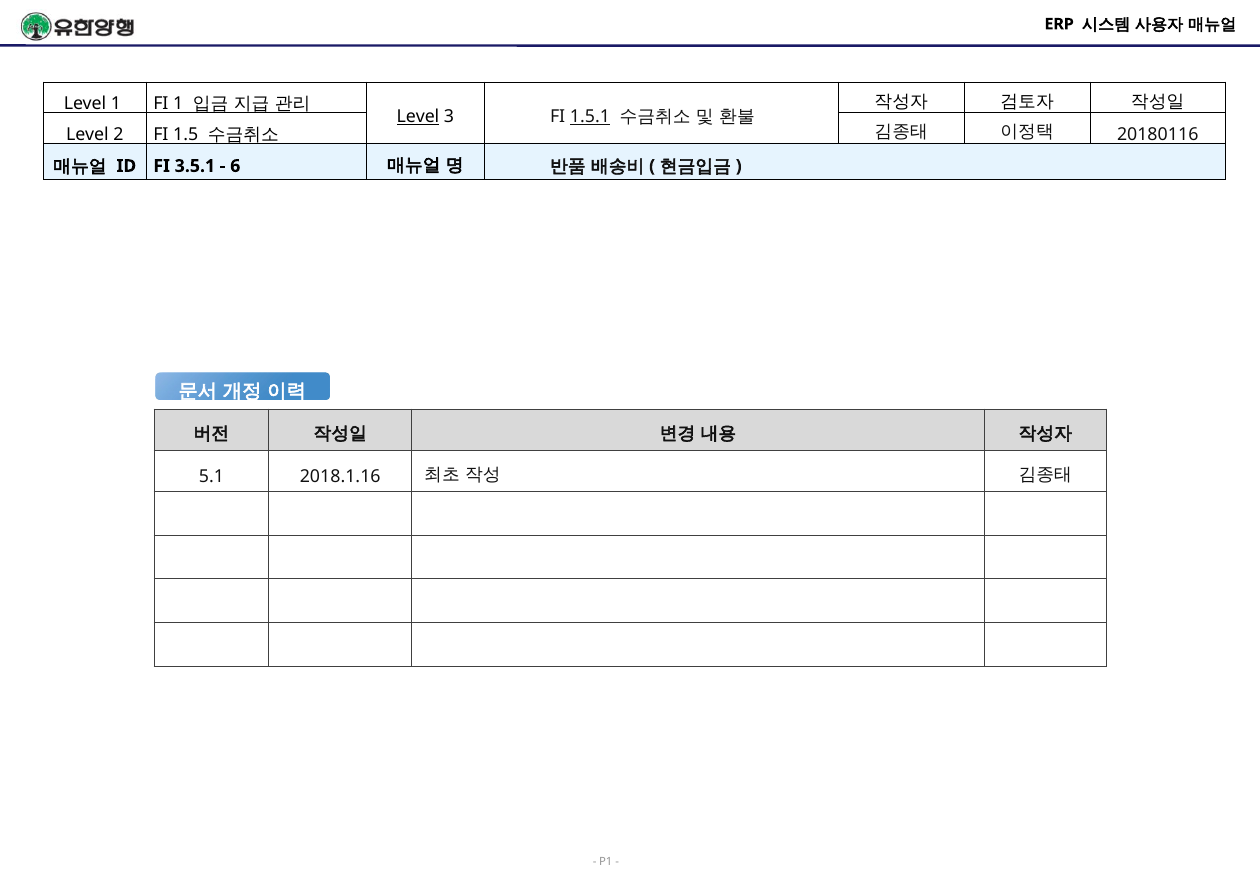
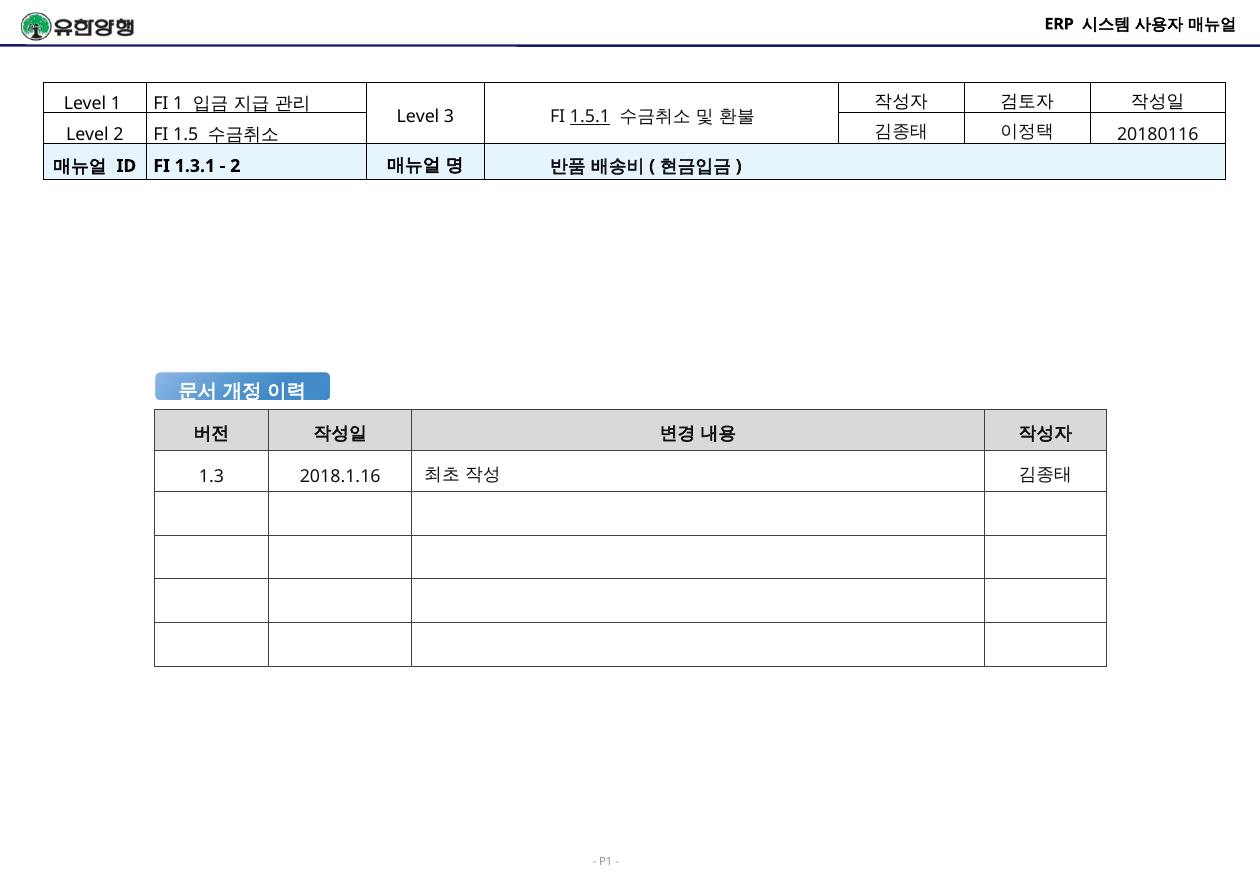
Level underline: present -> none (418, 117)
3.5.1: 3.5.1 -> 1.3.1 (195, 166)
6: 6 -> 2 (235, 166)
5.1: 5.1 -> 1.3 (211, 476)
